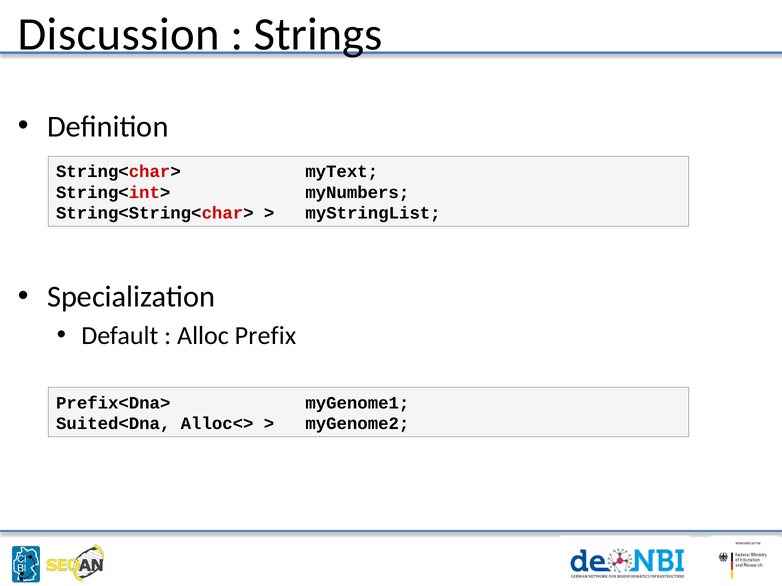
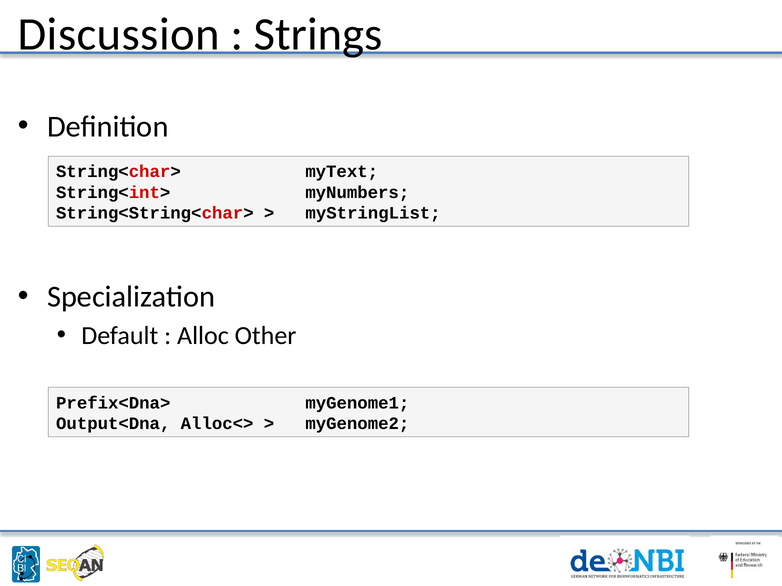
Prefix: Prefix -> Other (266, 336)
Suited<Dna: Suited<Dna -> Output<Dna (113, 424)
